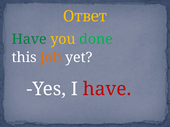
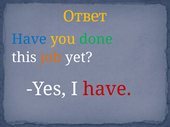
Have colour: green -> blue (29, 39)
